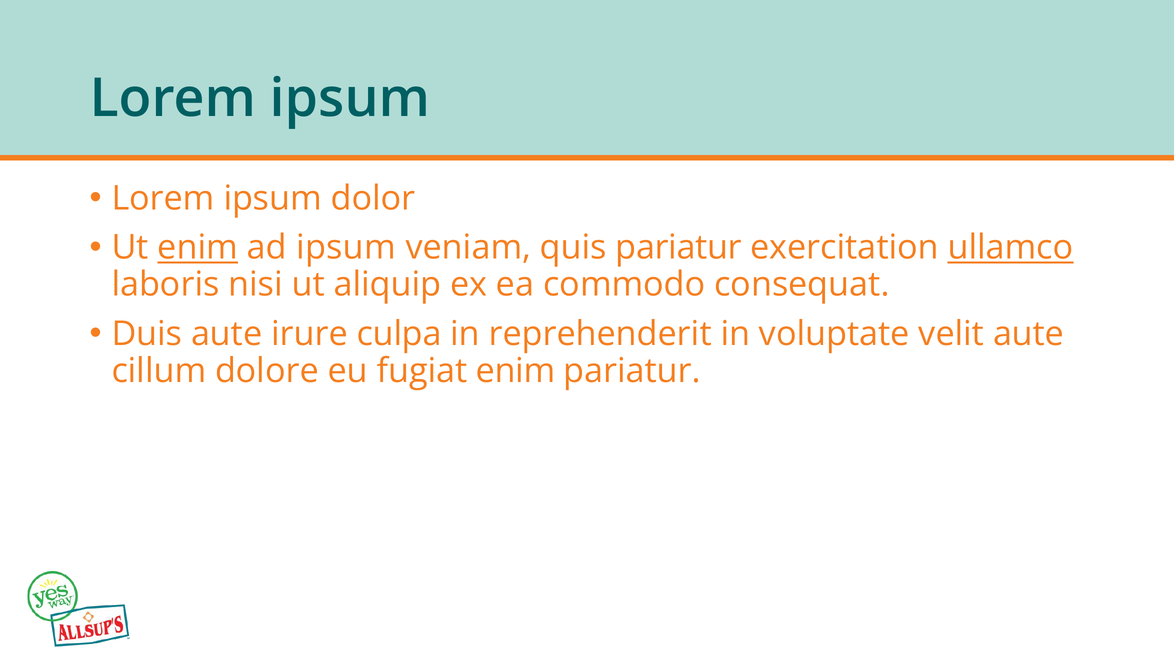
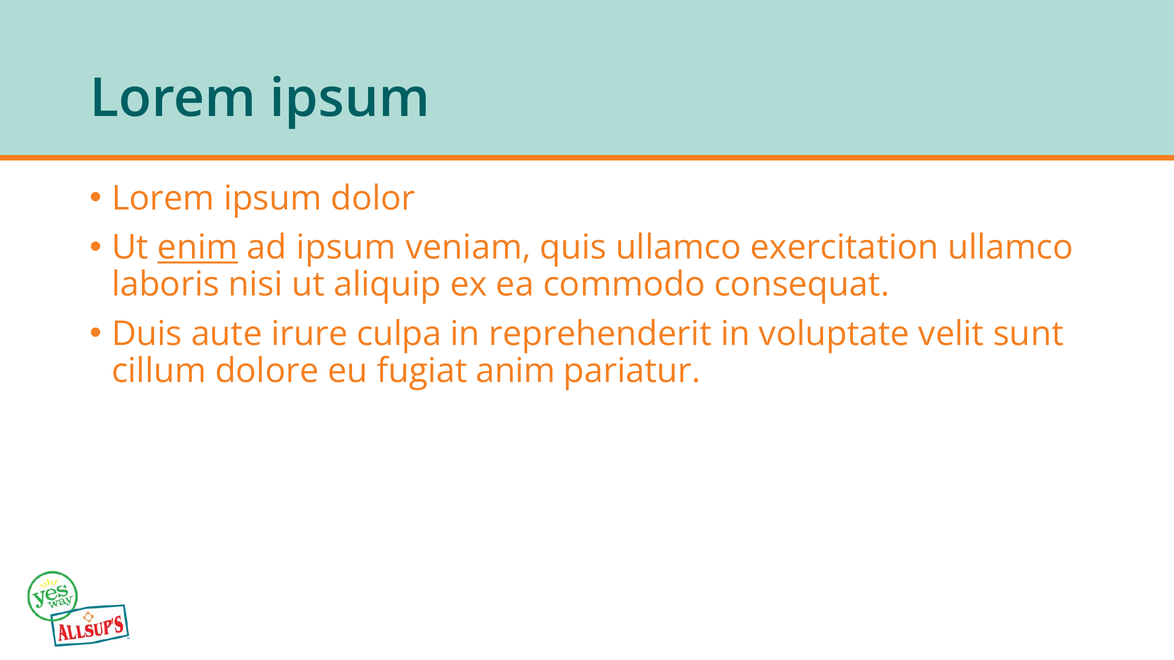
quis pariatur: pariatur -> ullamco (678, 248)
ullamco underline: present -> none (1011, 248)
velit aute: aute -> sunt (1028, 334)
fugiat enim: enim -> anim (516, 371)
